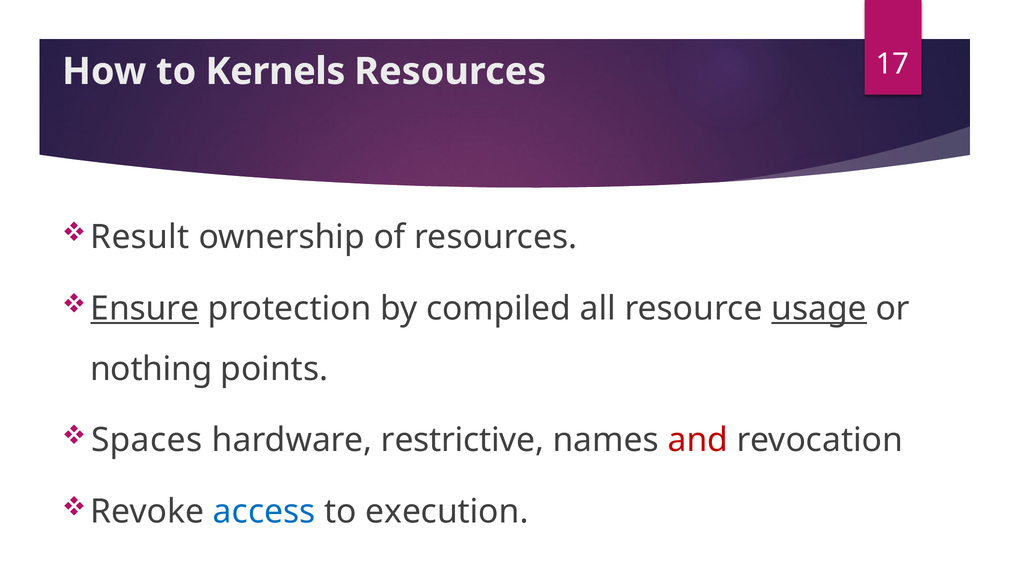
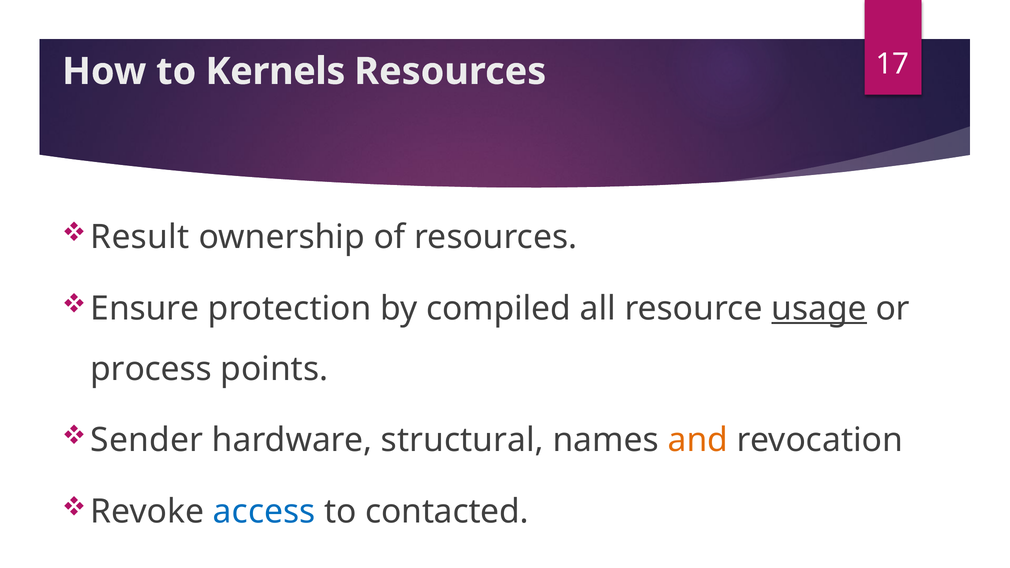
Ensure underline: present -> none (145, 309)
nothing: nothing -> process (151, 369)
Spaces: Spaces -> Sender (147, 440)
restrictive: restrictive -> structural (462, 440)
and colour: red -> orange (698, 440)
execution: execution -> contacted (447, 512)
